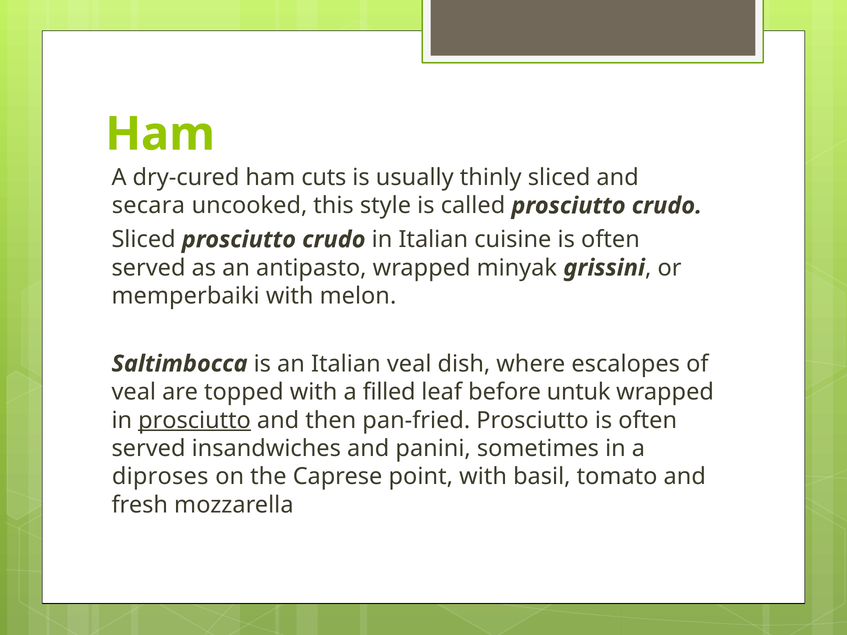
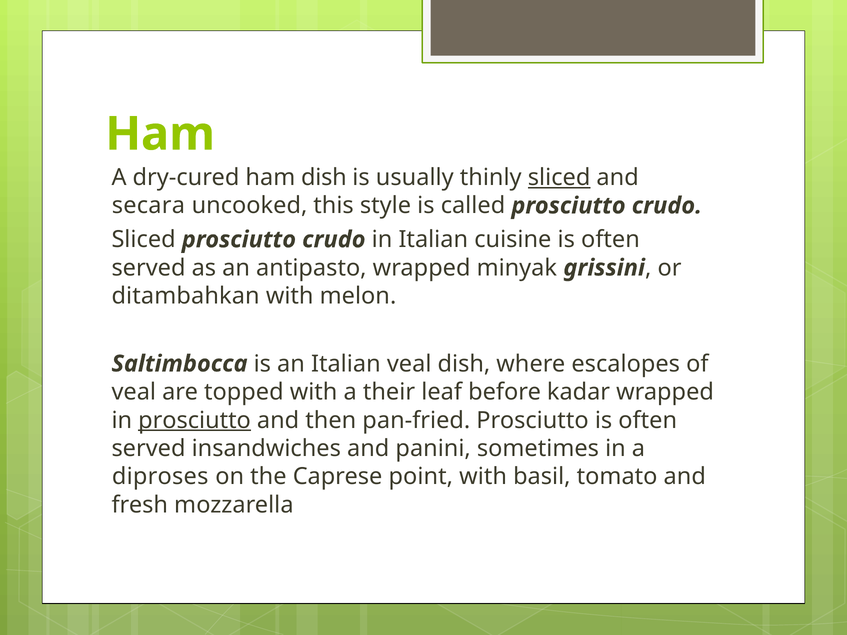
ham cuts: cuts -> dish (324, 178)
sliced underline: none -> present (559, 178)
memperbaiki: memperbaiki -> ditambahkan (186, 296)
filled: filled -> their (389, 392)
untuk: untuk -> kadar (579, 392)
